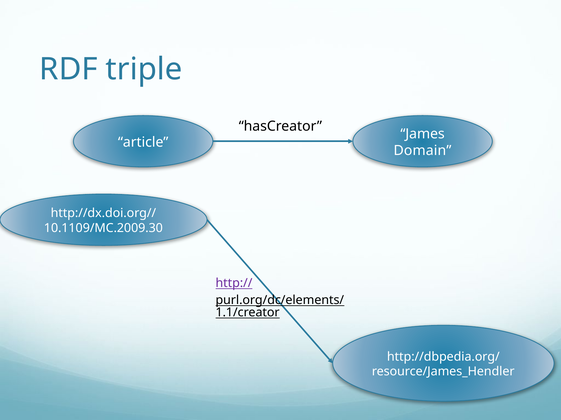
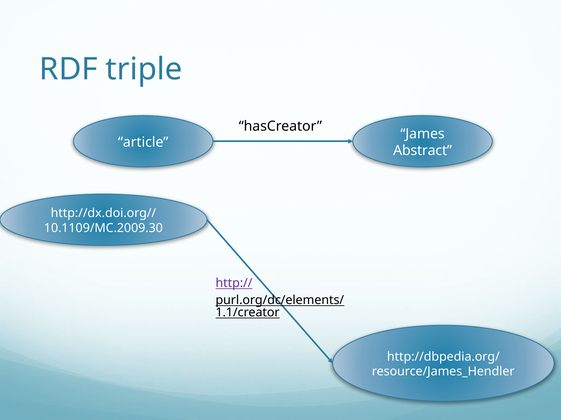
Domain: Domain -> Abstract (423, 151)
